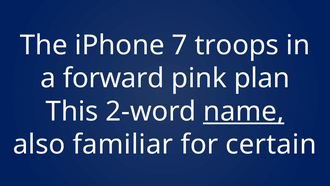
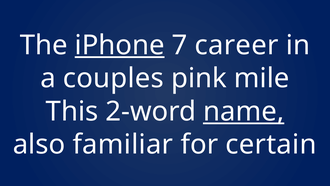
iPhone underline: none -> present (120, 45)
troops: troops -> career (237, 45)
forward: forward -> couples (113, 78)
plan: plan -> mile (262, 78)
